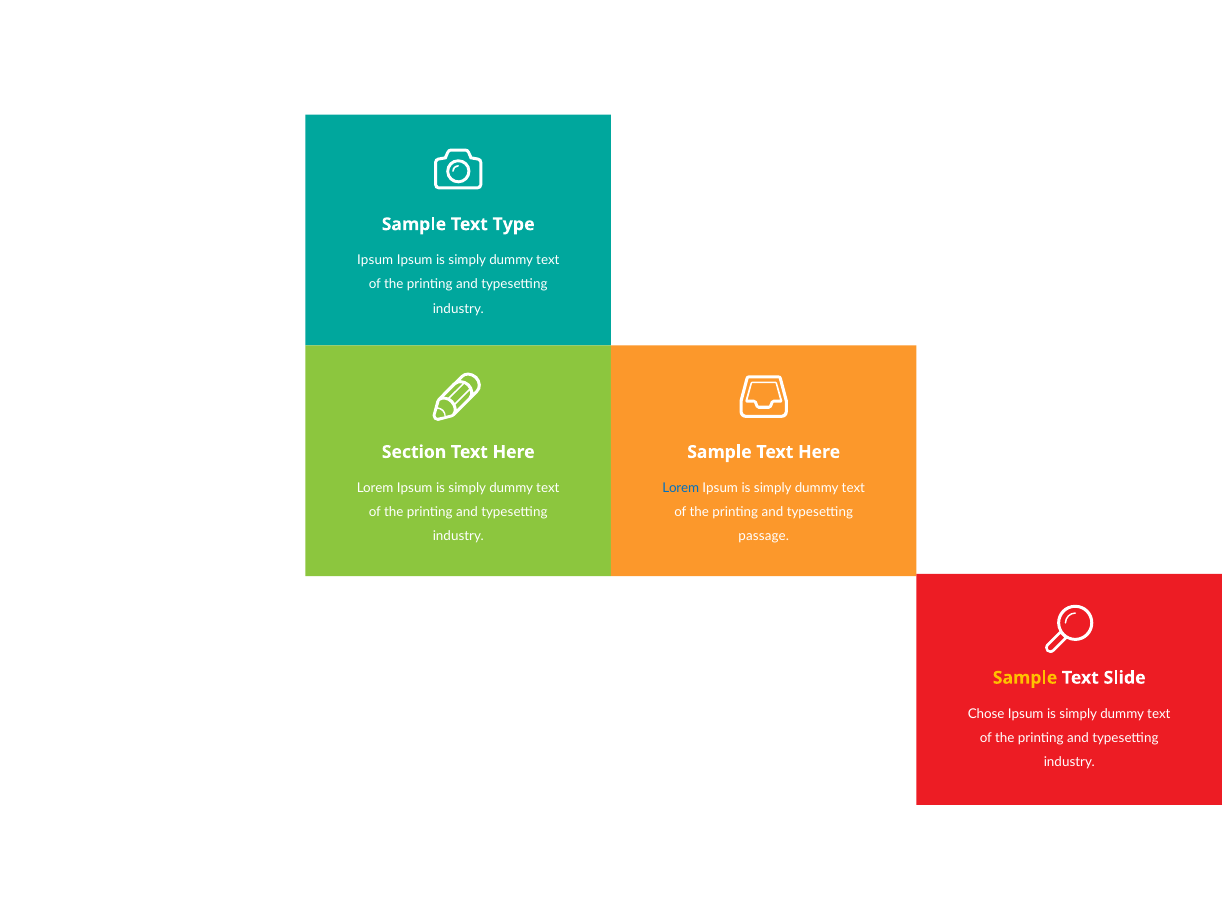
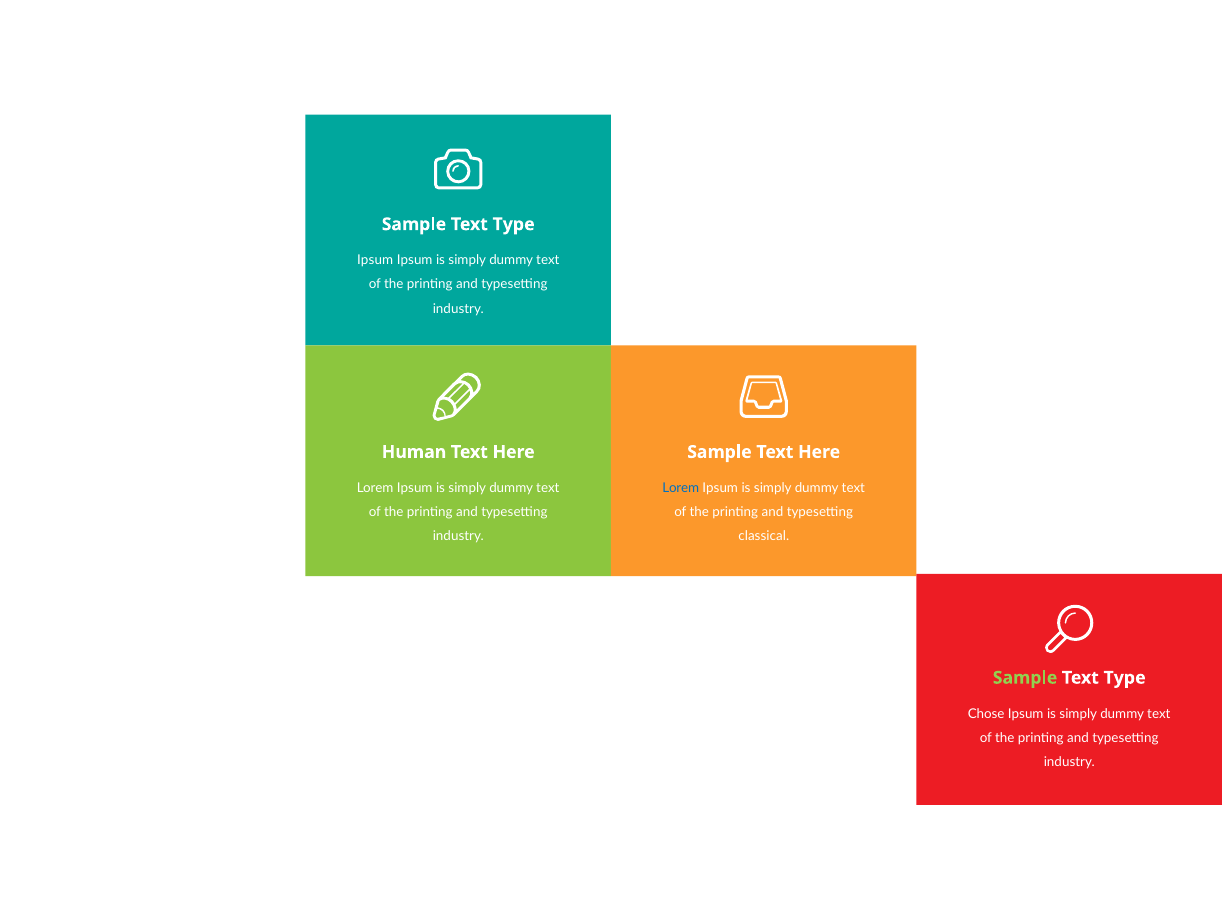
Section: Section -> Human (414, 452)
passage: passage -> classical (764, 536)
Sample colour: yellow -> light green (1025, 677)
Slide: Slide -> Type (1125, 677)
